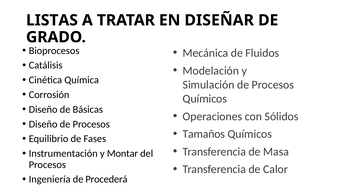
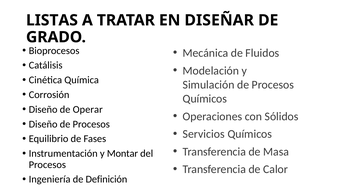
Básicas: Básicas -> Operar (88, 109)
Tamaños: Tamaños -> Servicios (204, 134)
Procederá: Procederá -> Definición (106, 179)
